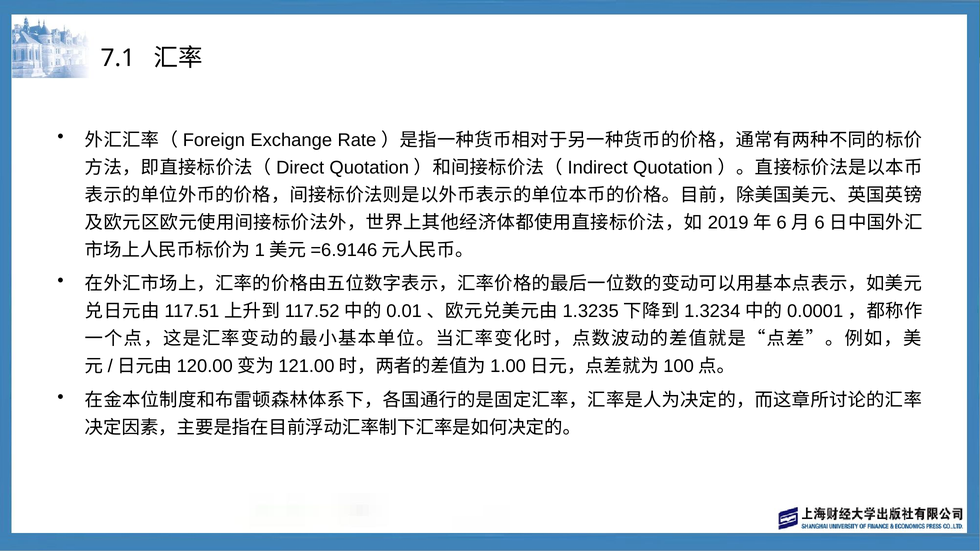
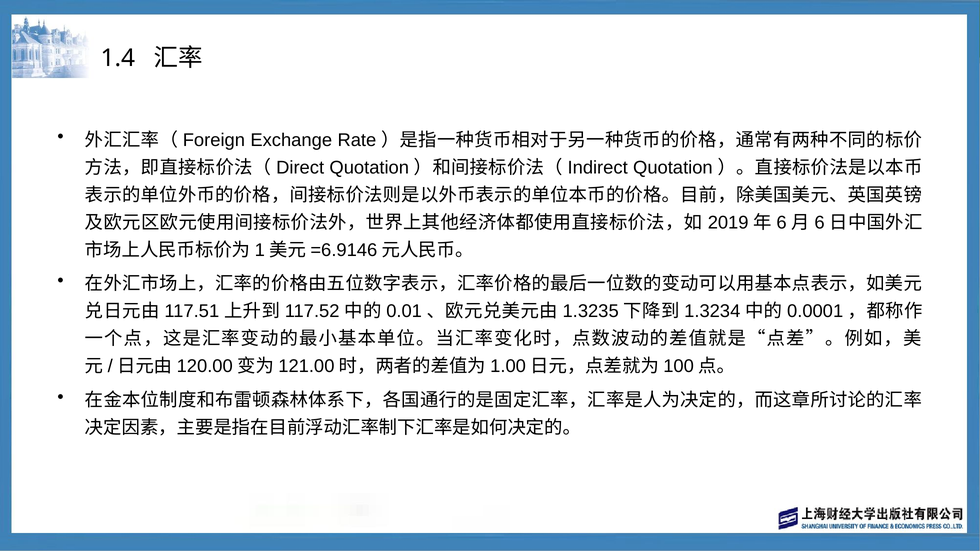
7.1: 7.1 -> 1.4 (118, 58)
